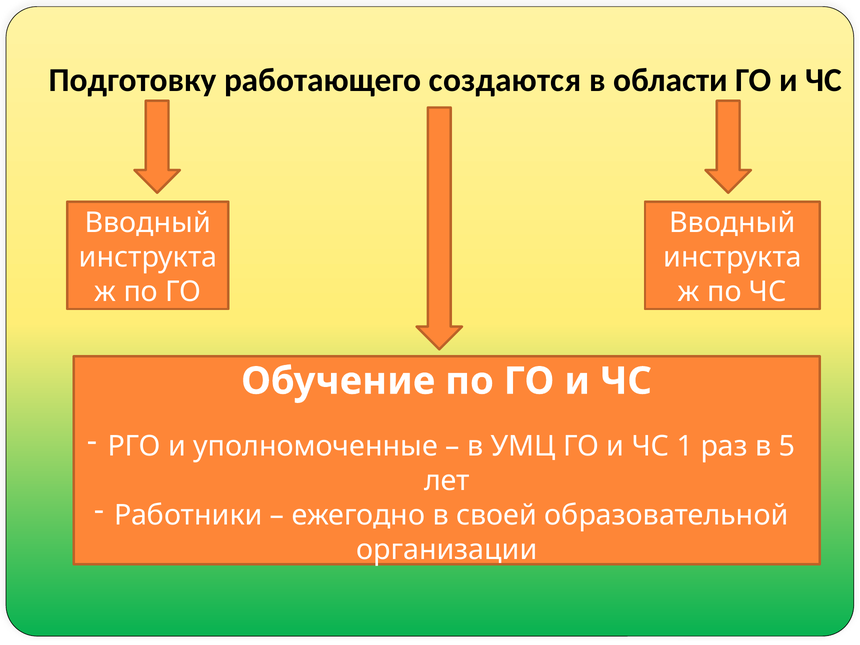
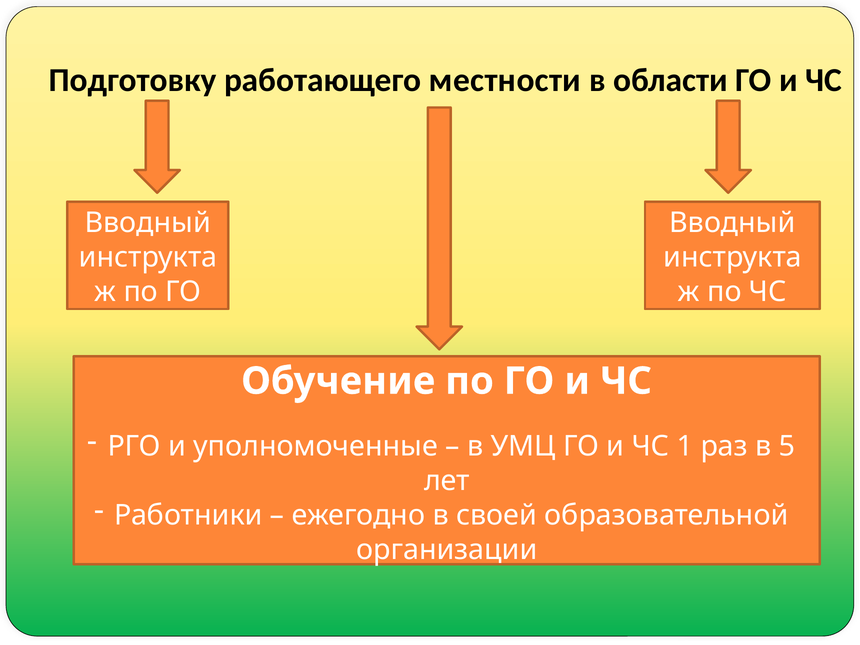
создаются: создаются -> местности (505, 80)
